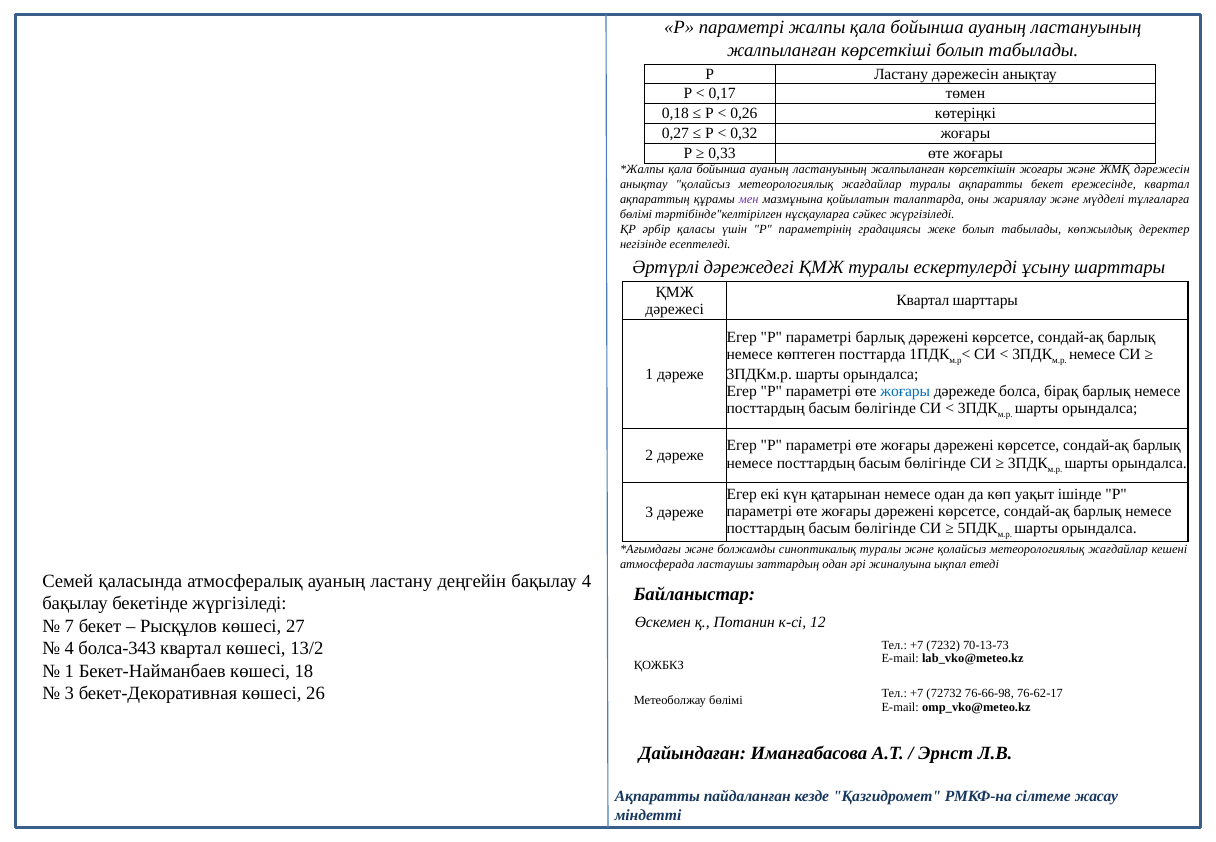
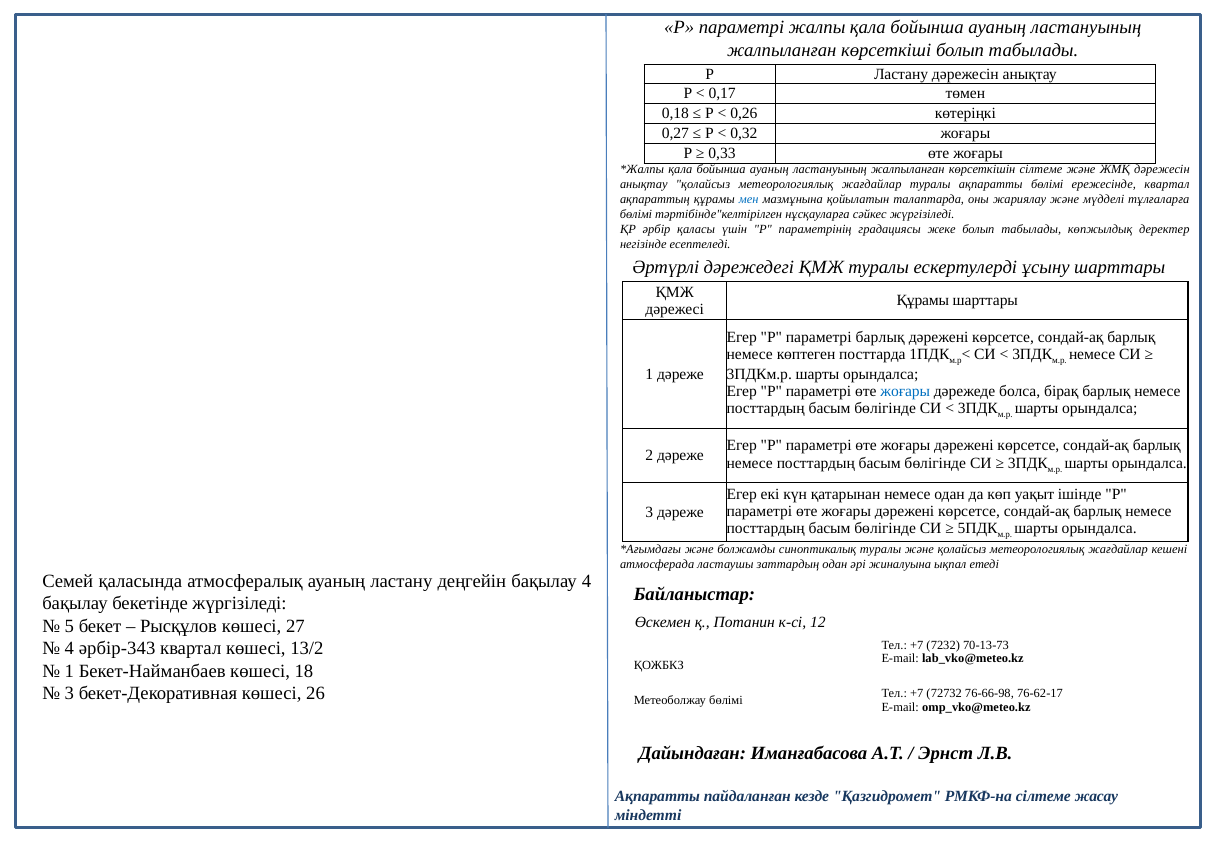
көрсеткішін жоғары: жоғары -> сілтеме (1041, 169)
ақпаратты бекет: бекет -> бөлімі (1047, 184)
мен colour: purple -> blue (749, 199)
Квартал: Квартал -> Құрамы (923, 301)
7: 7 -> 5 (69, 626)
болса-343: болса-343 -> әрбір-343 (117, 648)
